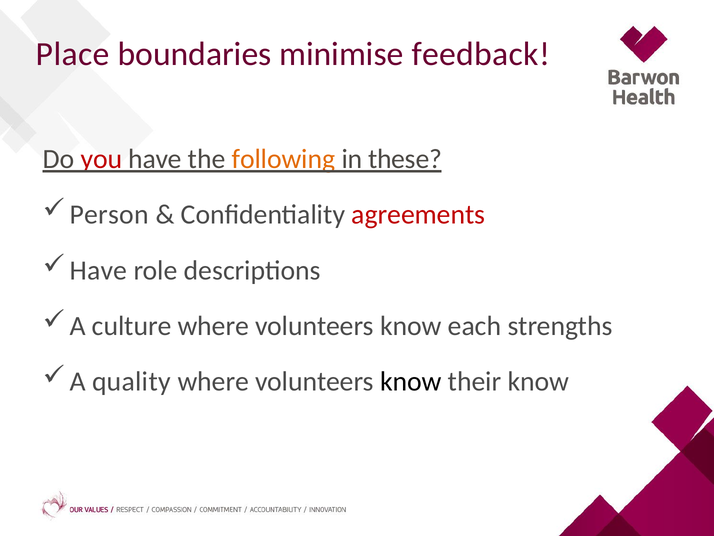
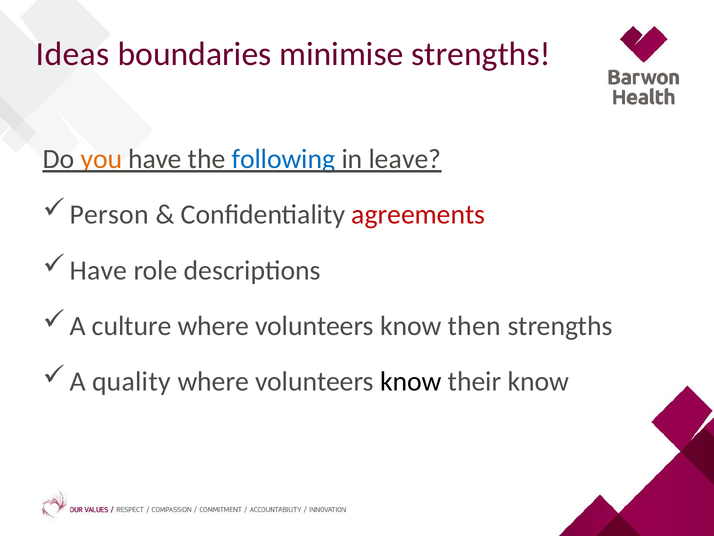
Place: Place -> Ideas (73, 54)
minimise feedback: feedback -> strengths (481, 54)
you colour: red -> orange (101, 159)
following colour: orange -> blue (284, 159)
these: these -> leave (405, 159)
each: each -> then (474, 326)
